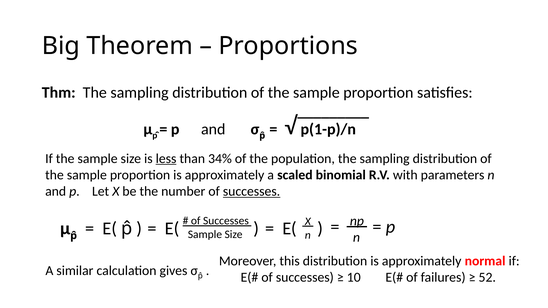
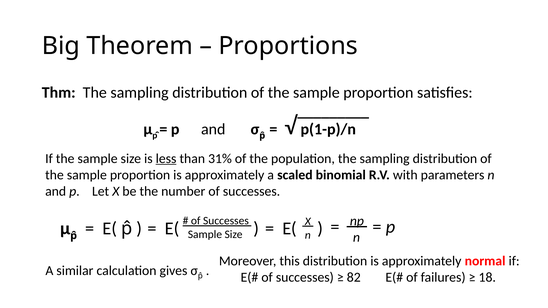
34%: 34% -> 31% (220, 159)
successes underline: present -> none (252, 192)
10: 10 -> 82 (354, 278)
52: 52 -> 18 (487, 278)
